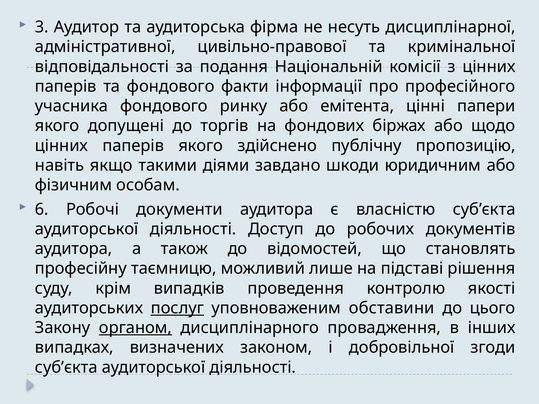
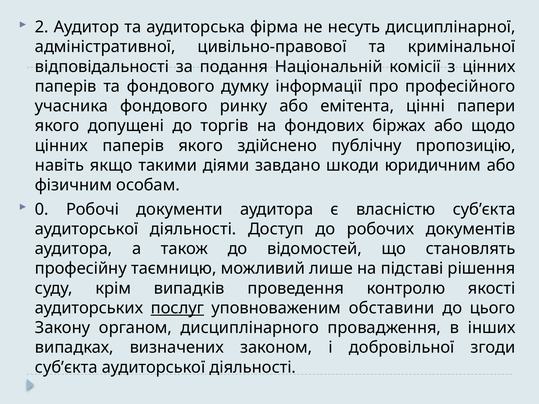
3: 3 -> 2 (42, 27)
факти: факти -> думку (245, 86)
6: 6 -> 0 (42, 209)
органом underline: present -> none (135, 328)
